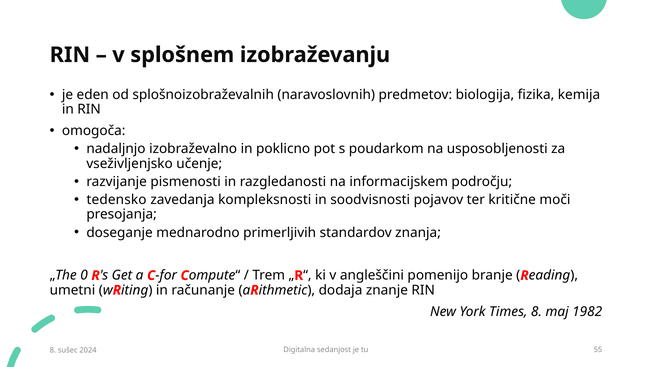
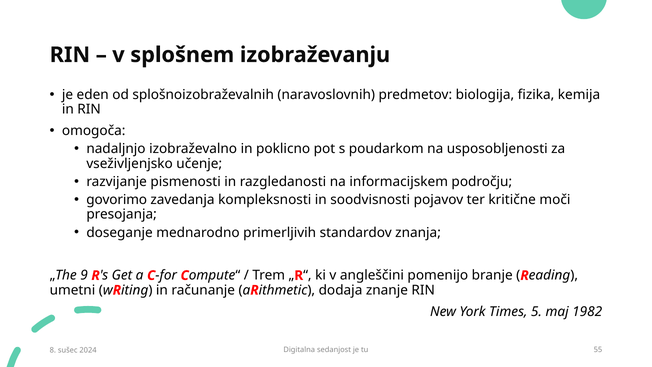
tedensko: tedensko -> govorimo (117, 200)
0: 0 -> 9 (84, 275)
Times 8: 8 -> 5 (536, 311)
